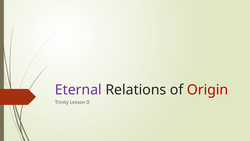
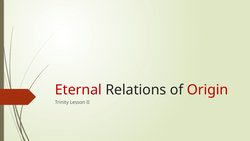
Eternal colour: purple -> red (78, 90)
